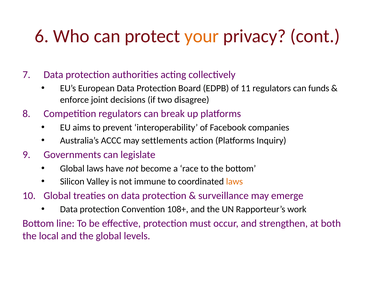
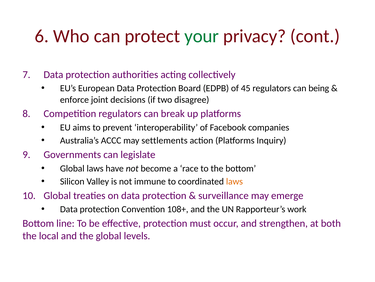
your colour: orange -> green (202, 36)
11: 11 -> 45 (246, 88)
funds: funds -> being (319, 88)
